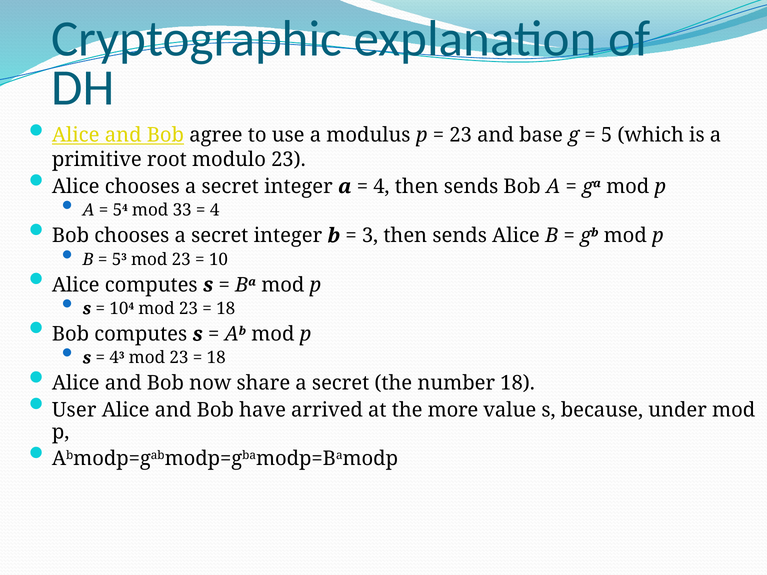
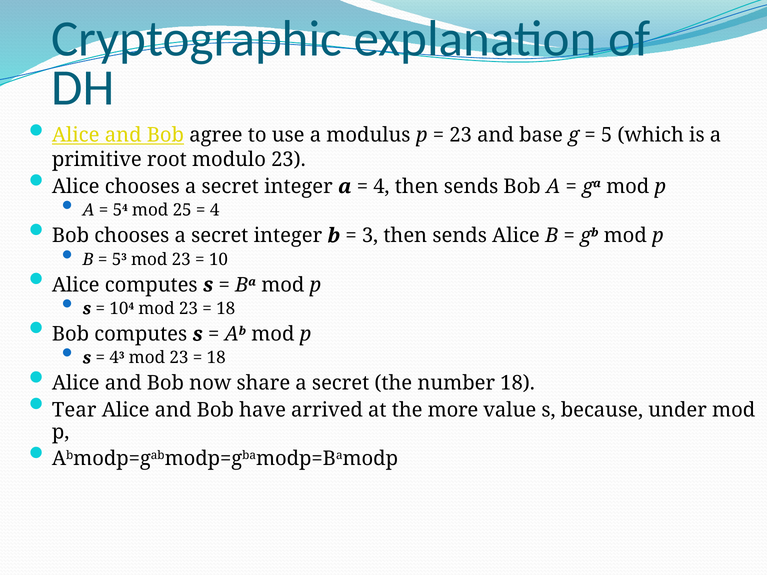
33: 33 -> 25 (182, 210)
User: User -> Tear (74, 410)
